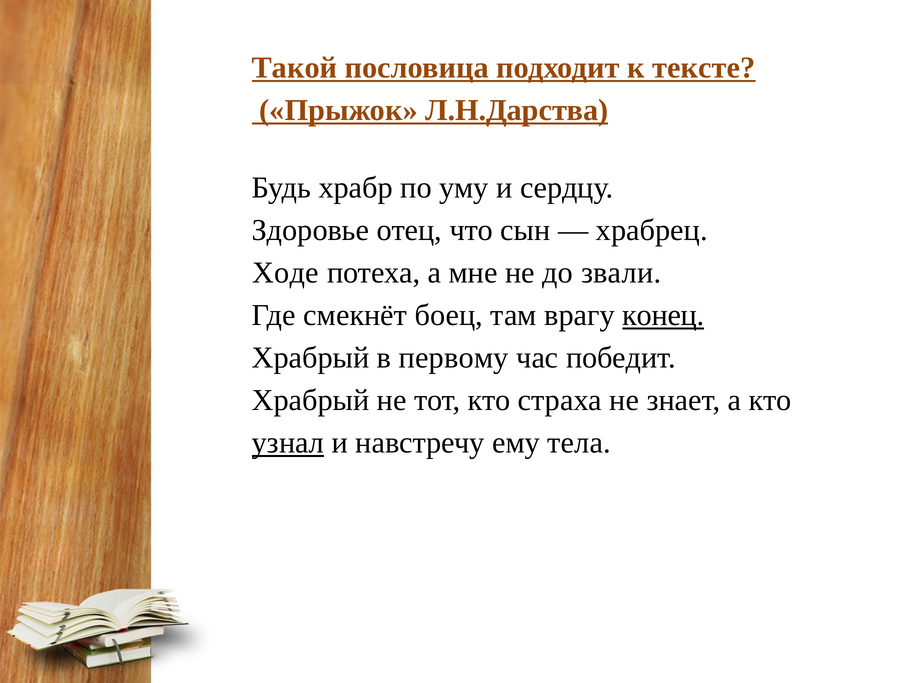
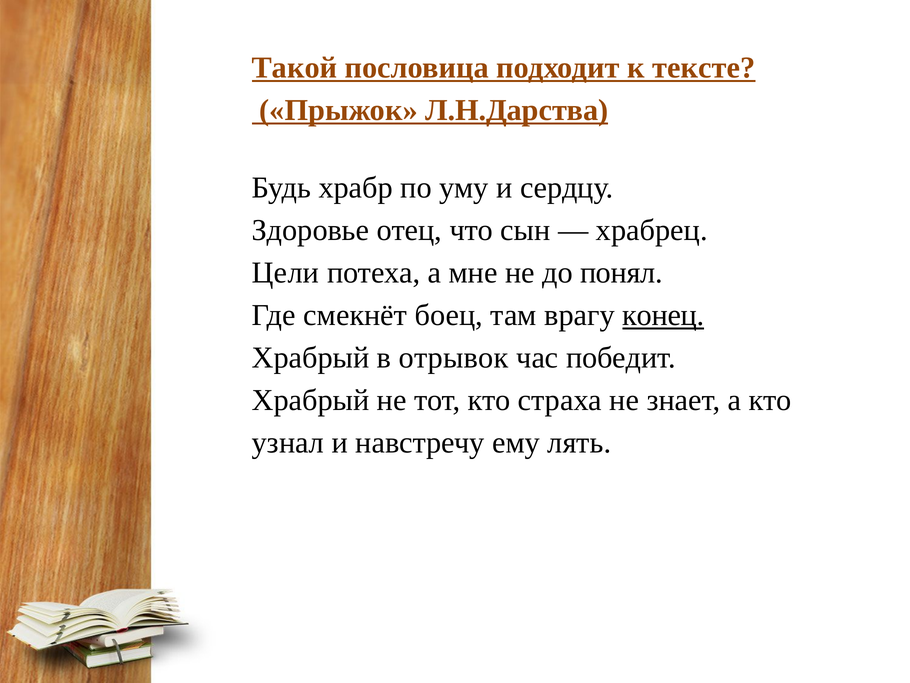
Ходе: Ходе -> Цели (285, 273)
звали: звали -> понял (621, 273)
первому: первому -> отрывок (454, 358)
узнал underline: present -> none (288, 443)
тела: тела -> лять (579, 443)
